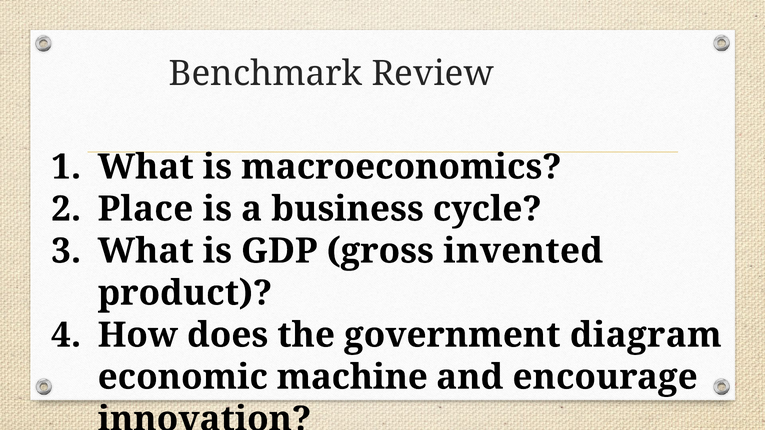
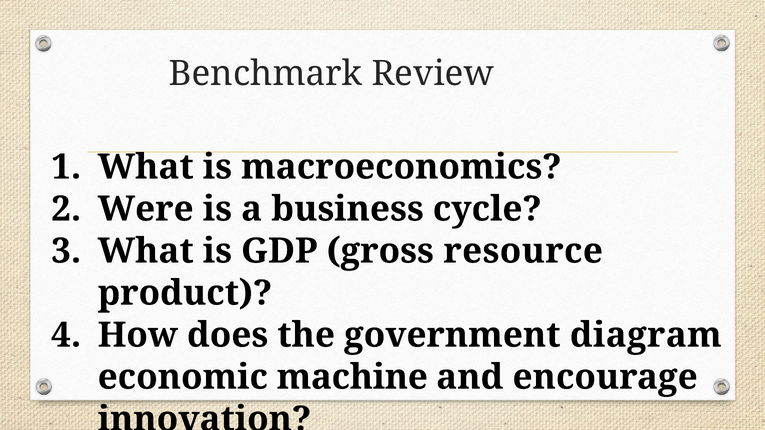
Place: Place -> Were (146, 209)
invented: invented -> resource (523, 251)
